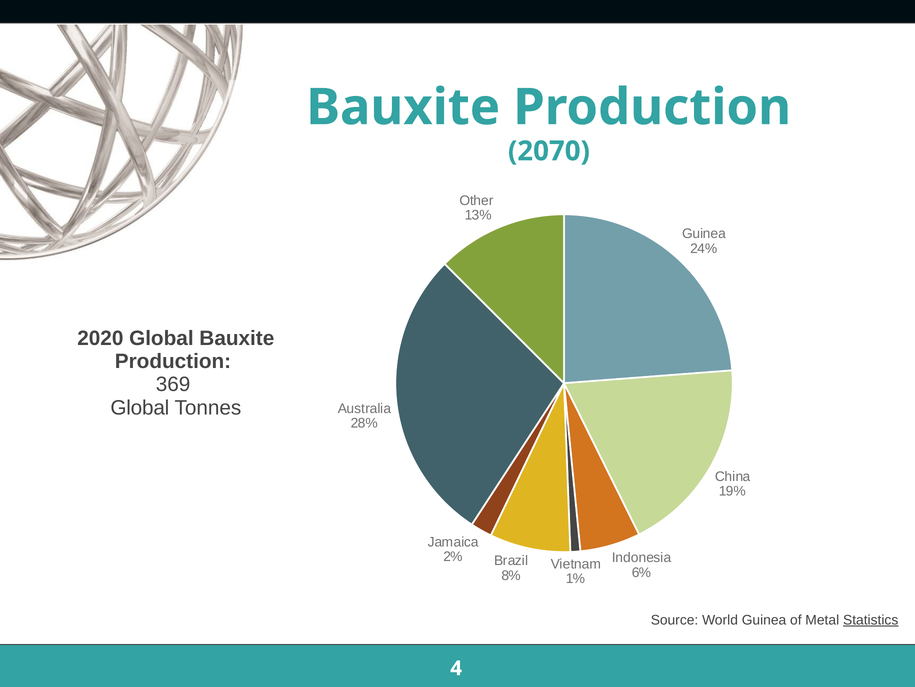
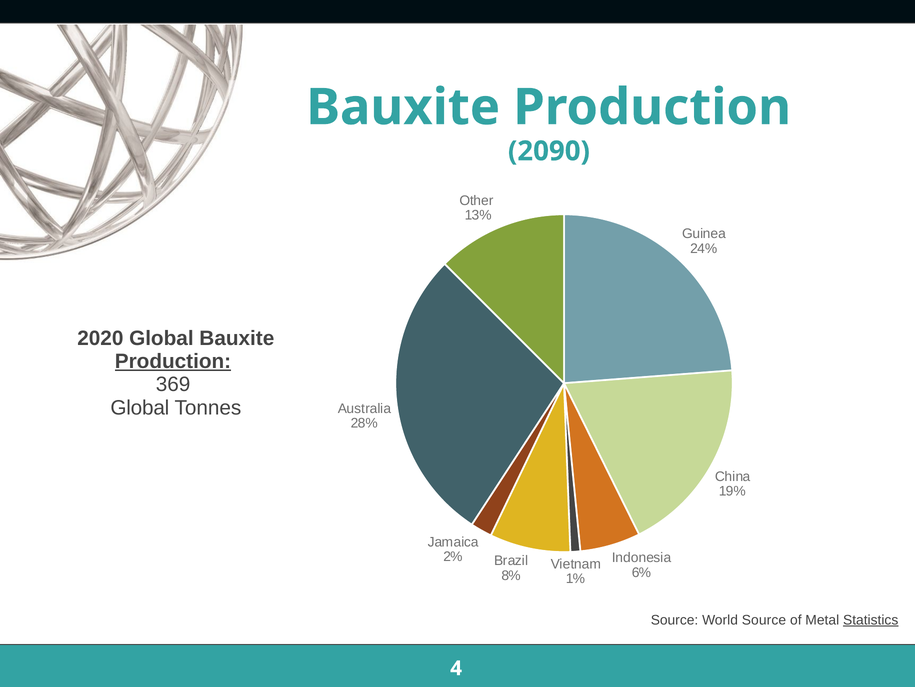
2070: 2070 -> 2090 (549, 151)
Production underline: none -> present (173, 361)
World Guinea: Guinea -> Source (764, 619)
